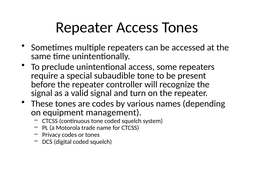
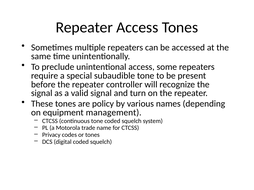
are codes: codes -> policy (103, 104)
